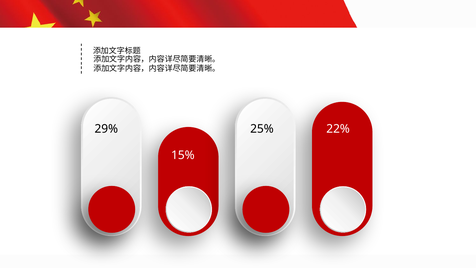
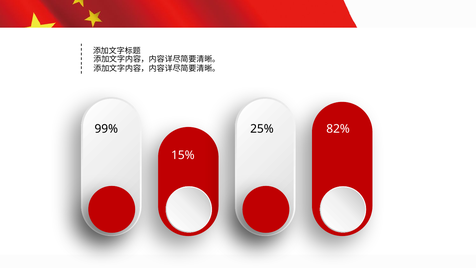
29%: 29% -> 99% (106, 129)
22%: 22% -> 82% (338, 129)
